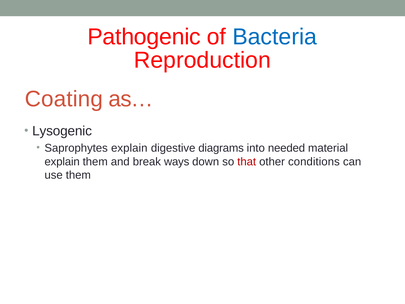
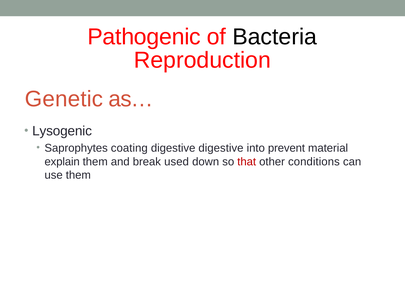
Bacteria colour: blue -> black (275, 37)
Coating: Coating -> Genetic (64, 99)
Saprophytes explain: explain -> coating (129, 148)
digestive diagrams: diagrams -> digestive (221, 148)
needed: needed -> prevent (286, 148)
ways: ways -> used (177, 162)
